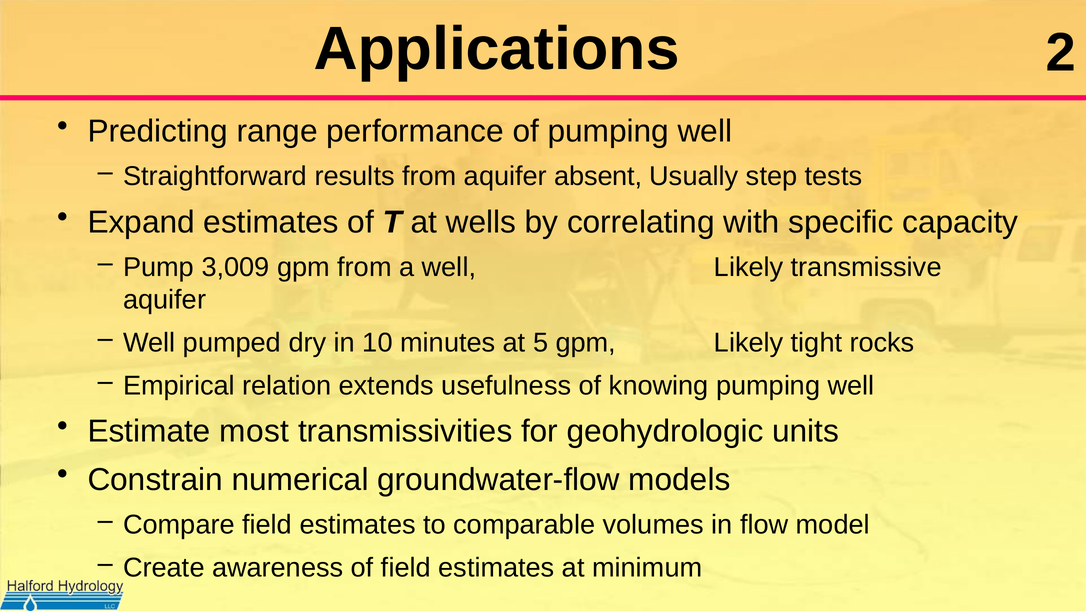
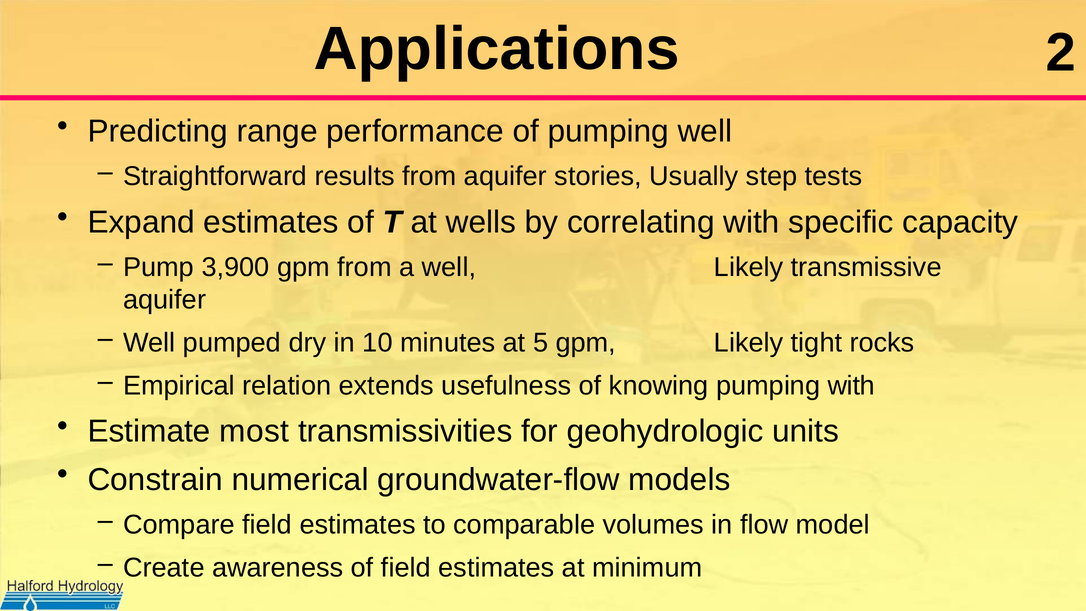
absent: absent -> stories (598, 176)
3,009: 3,009 -> 3,900 (236, 267)
knowing pumping well: well -> with (851, 386)
